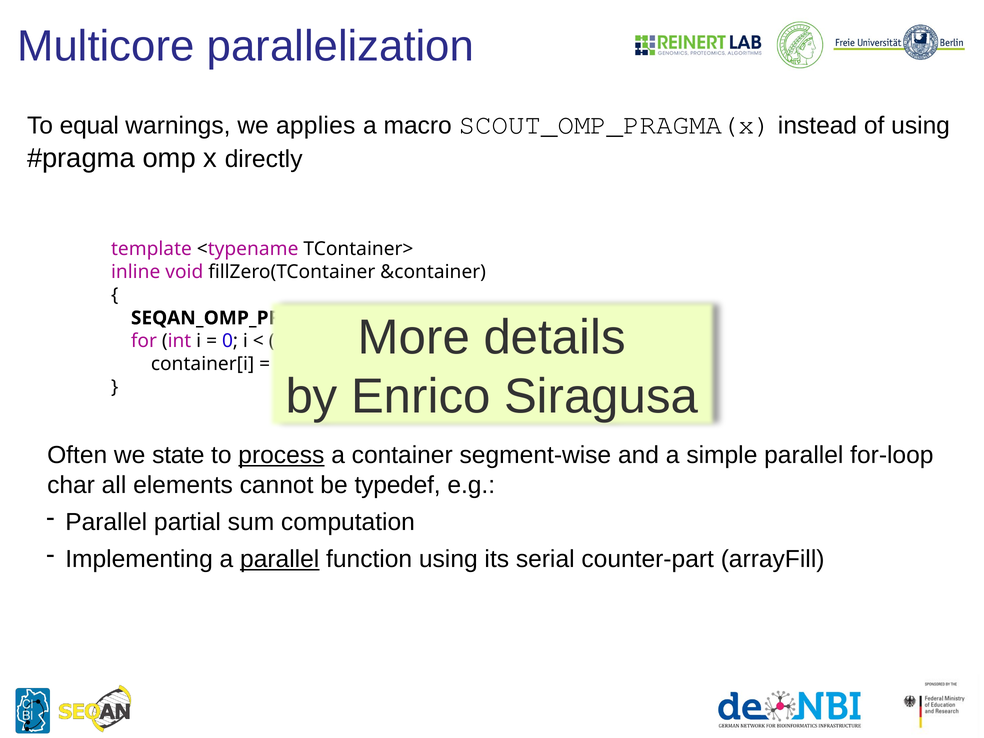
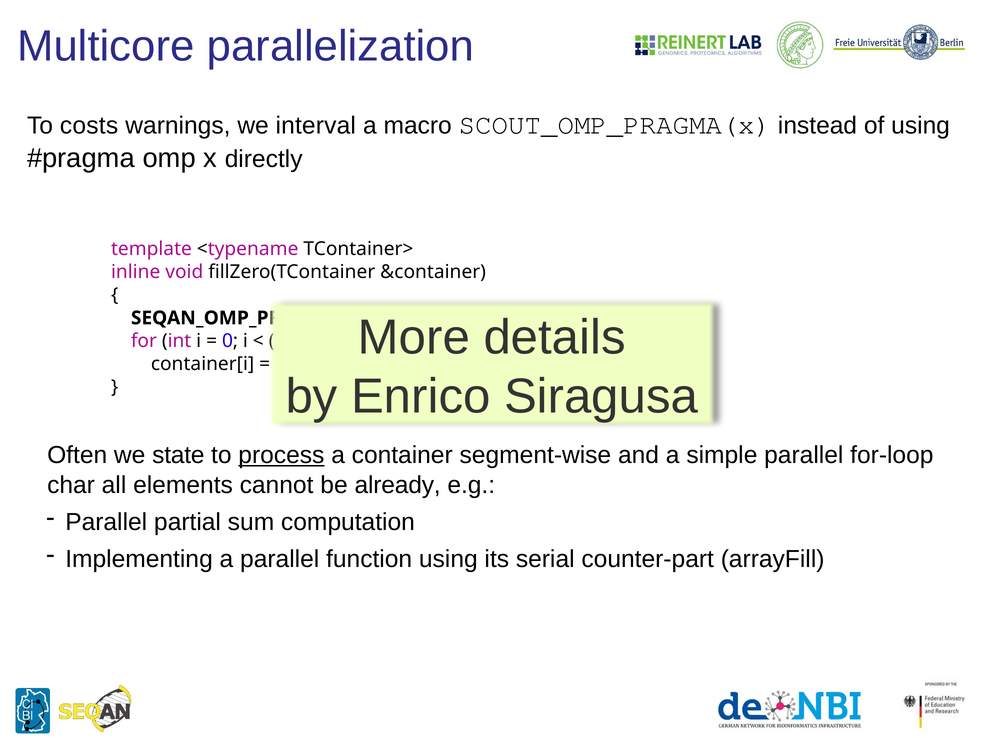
equal: equal -> costs (89, 126)
applies: applies -> interval (316, 126)
typedef: typedef -> already (398, 485)
parallel underline: present -> none (280, 559)
